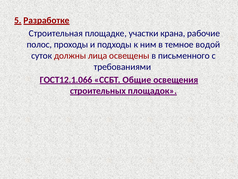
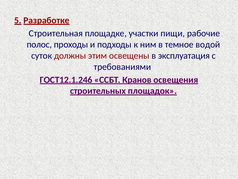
крана: крана -> пищи (173, 33)
лица: лица -> этим (98, 55)
письменного: письменного -> эксплуатация (184, 55)
ГОСТ12.1.066: ГОСТ12.1.066 -> ГОСТ12.1.246 (66, 80)
Общие: Общие -> Кранов (137, 80)
